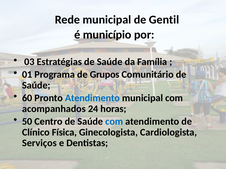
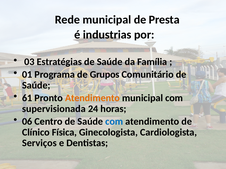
Gentil: Gentil -> Presta (164, 20)
município: município -> industrias (107, 35)
60: 60 -> 61 (27, 98)
Atendimento colour: blue -> orange (92, 98)
acompanhados: acompanhados -> supervisionada (54, 109)
50: 50 -> 06 (27, 122)
